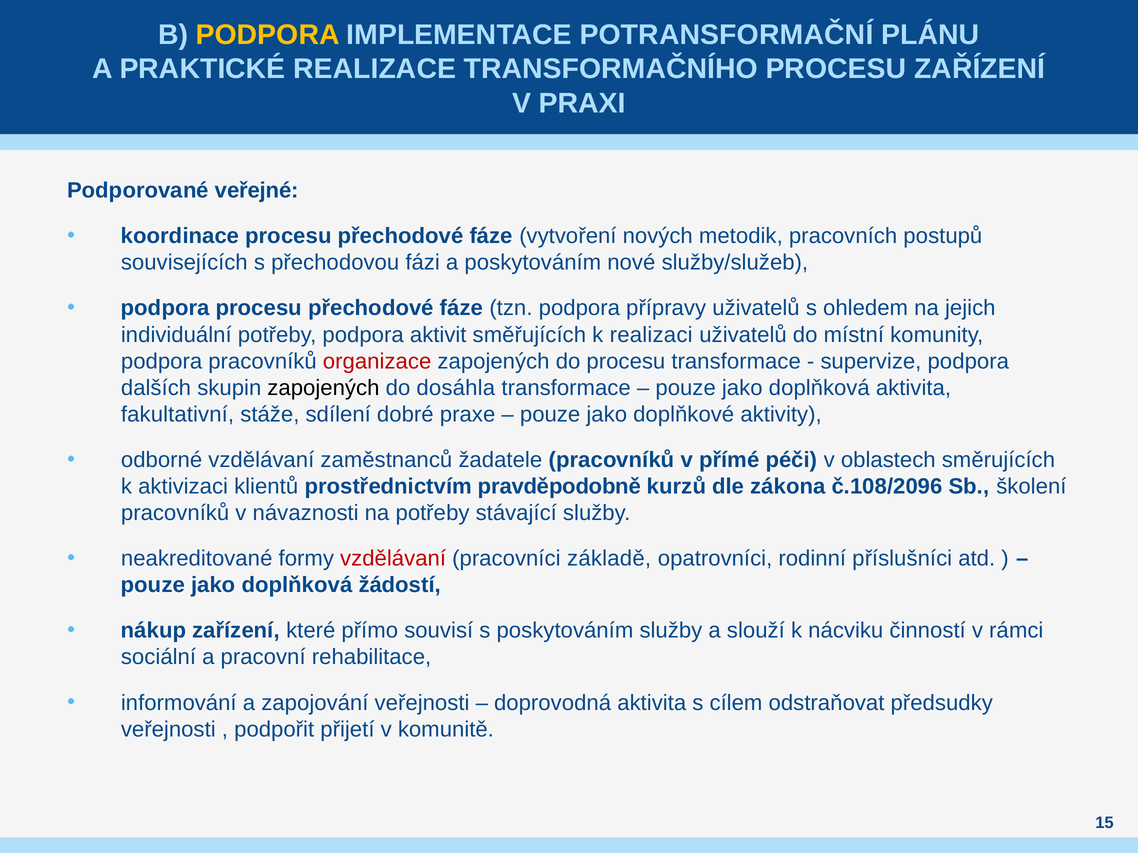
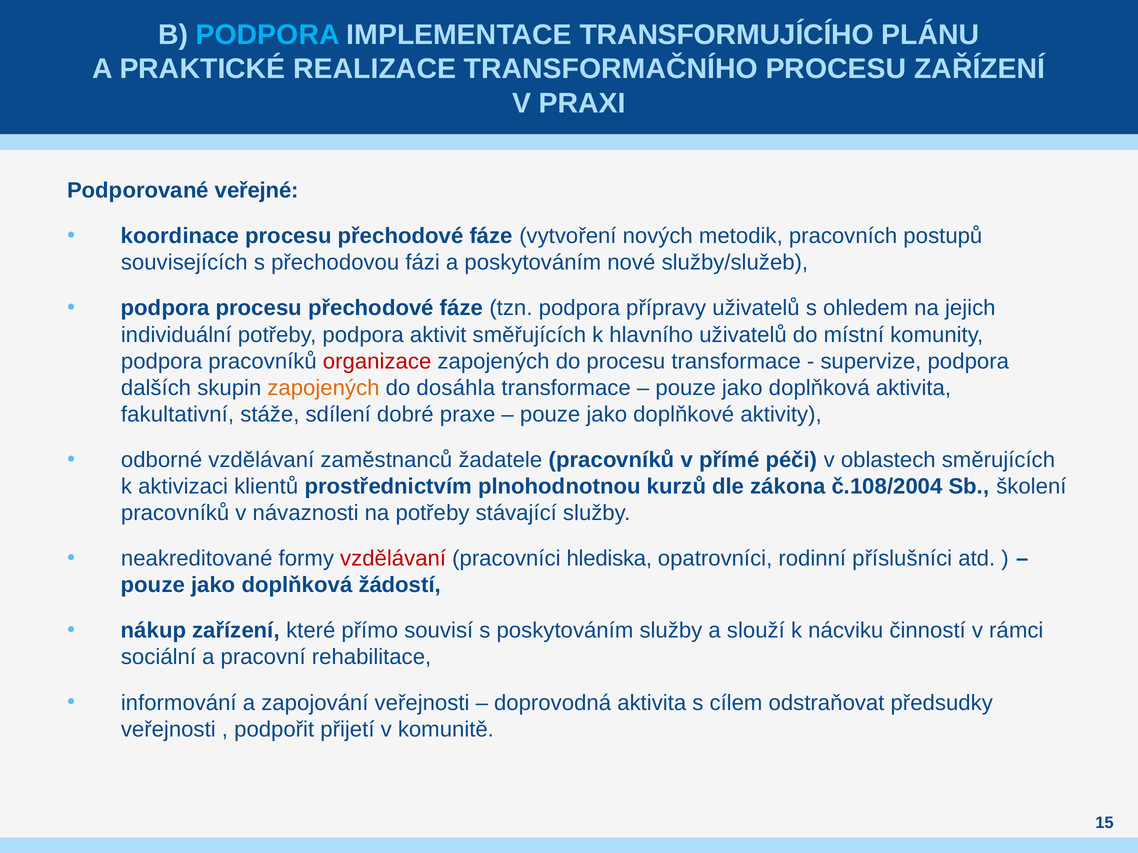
PODPORA colour: yellow -> light blue (268, 35)
POTRANSFORMAČNÍ: POTRANSFORMAČNÍ -> TRANSFORMUJÍCÍHO (727, 35)
realizaci: realizaci -> hlavního (651, 335)
zapojených colour: black -> orange (323, 388)
pravděpodobně: pravděpodobně -> plnohodnotnou (559, 487)
č.108/2096: č.108/2096 -> č.108/2004 (887, 487)
základě: základě -> hlediska (609, 559)
